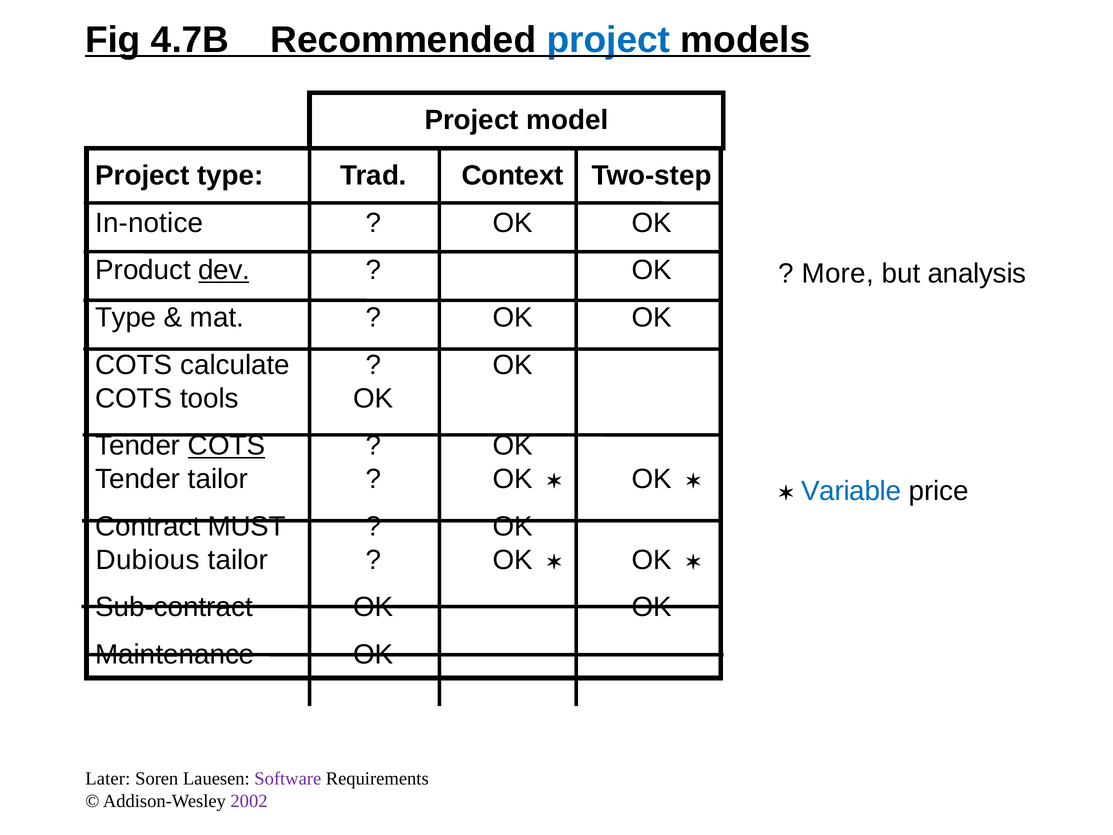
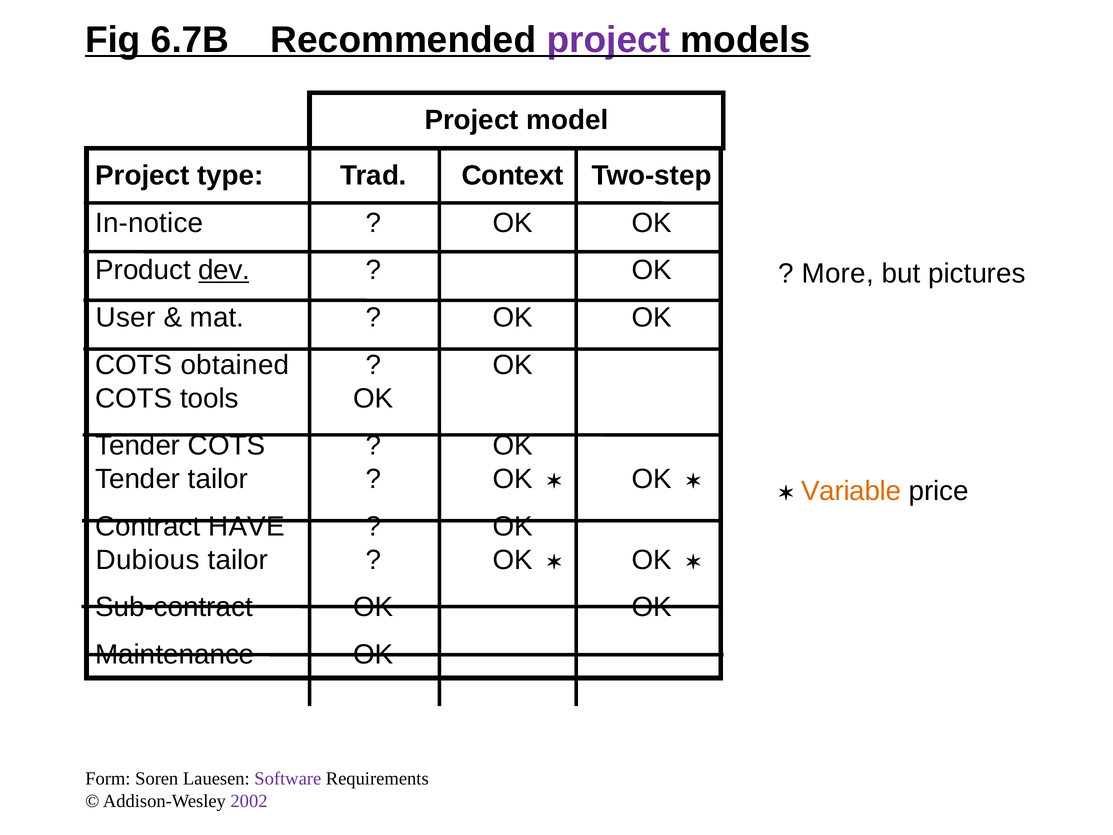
4.7B: 4.7B -> 6.7B (190, 40)
project colour: blue -> purple (608, 40)
analysis: analysis -> pictures (977, 273)
Type: Type -> User (125, 318)
calculate: calculate -> obtained (235, 365)
COTS underline: present -> none (227, 446)
Variable colour: blue -> orange (851, 491)
MUST: MUST -> HAVE (246, 526)
Later: Later -> Form (108, 779)
